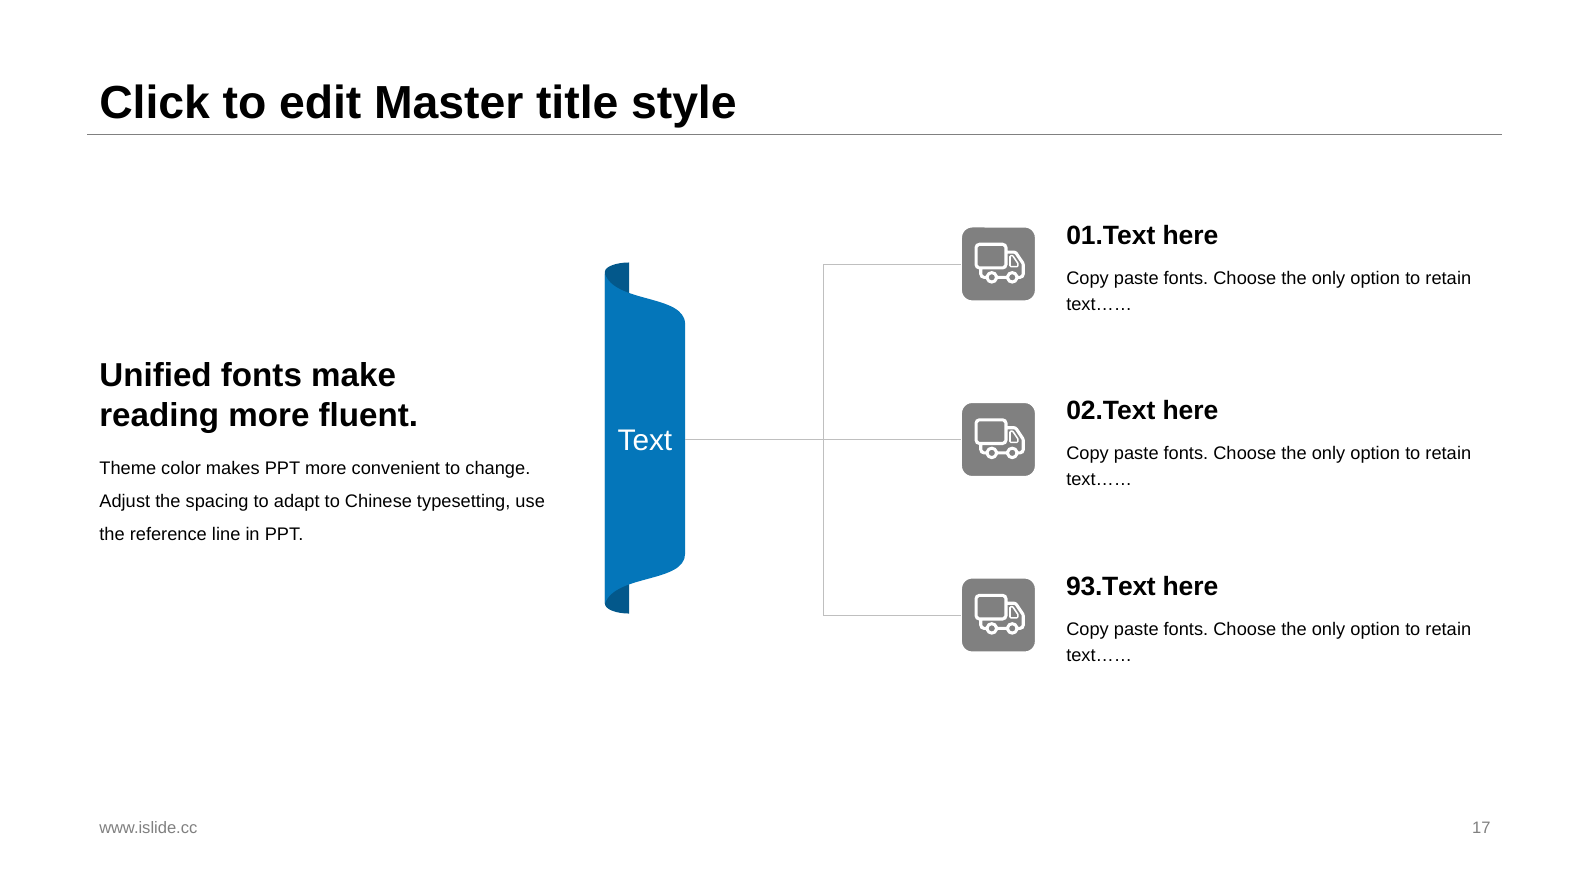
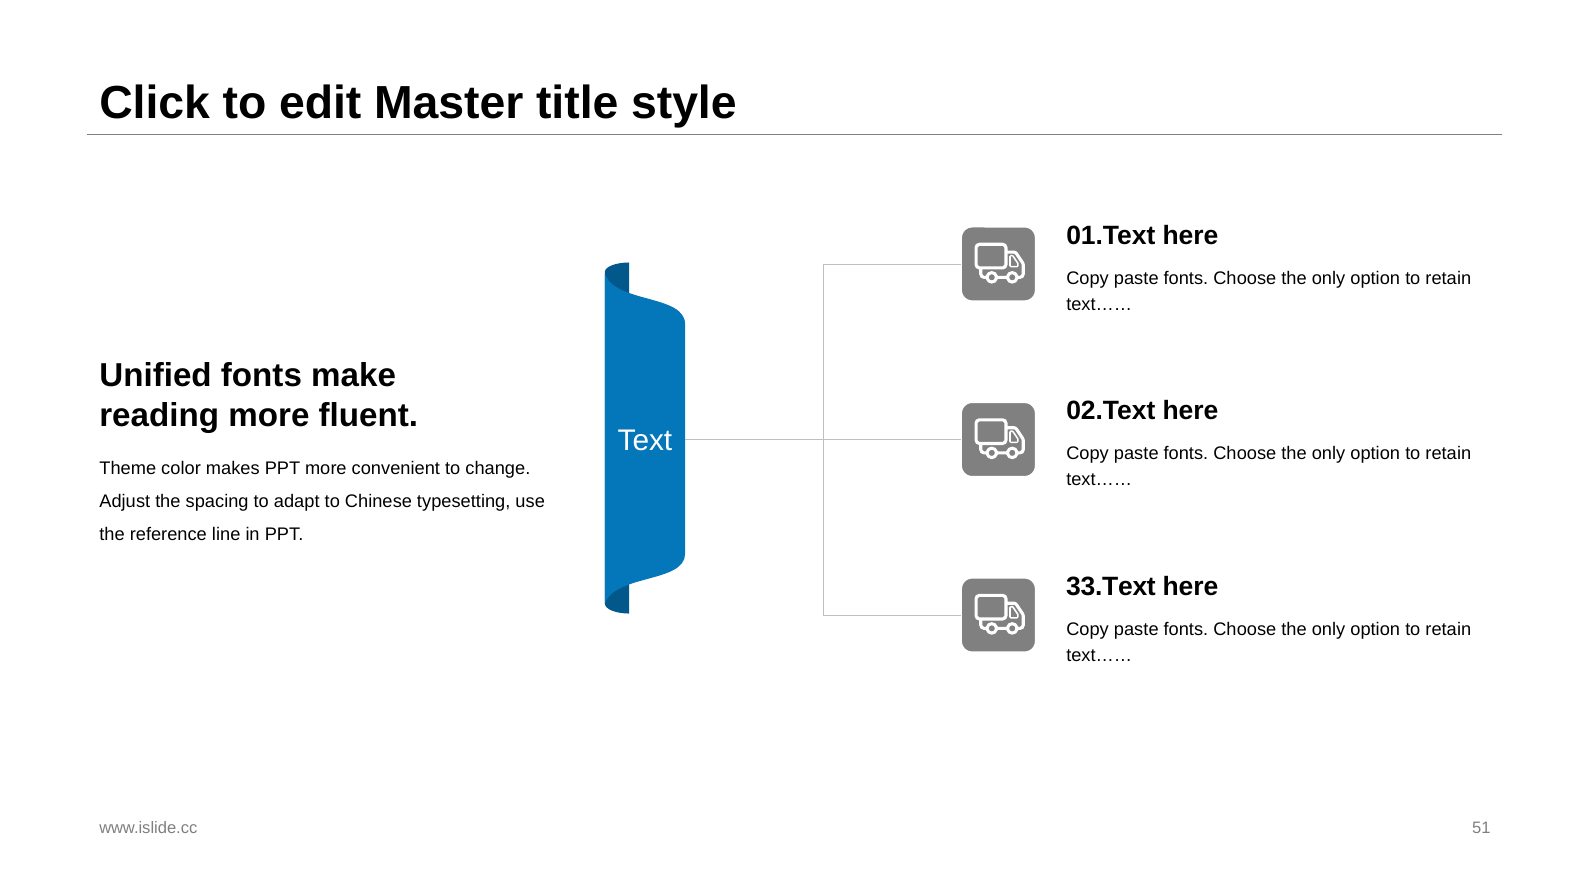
93.Text: 93.Text -> 33.Text (1111, 587)
17: 17 -> 51 (1481, 828)
